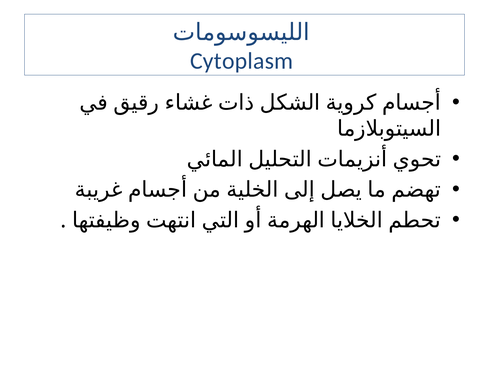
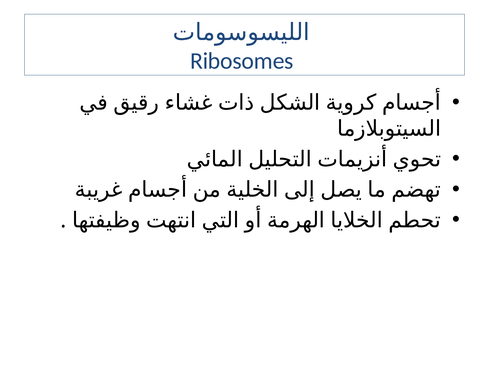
Cytoplasm: Cytoplasm -> Ribosomes (242, 61)
